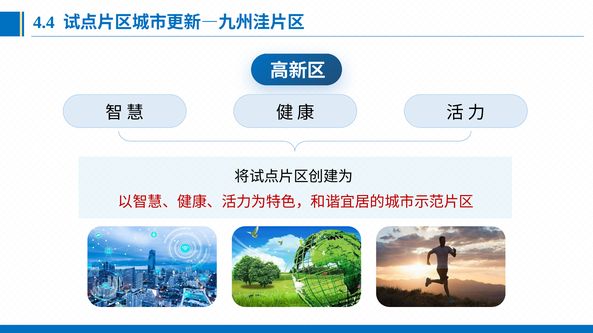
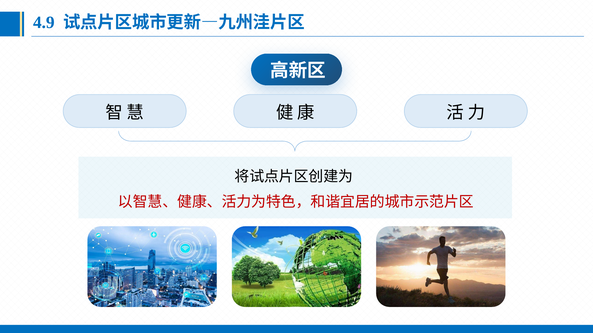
4.4: 4.4 -> 4.9 (44, 23)
